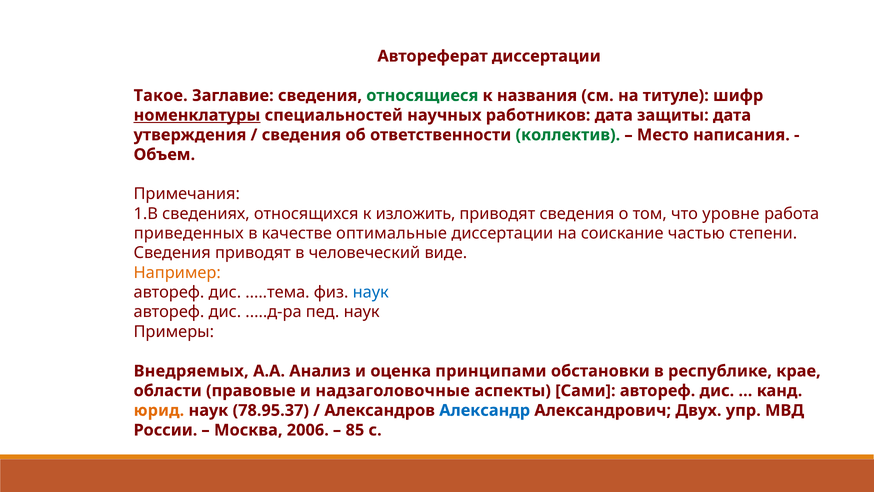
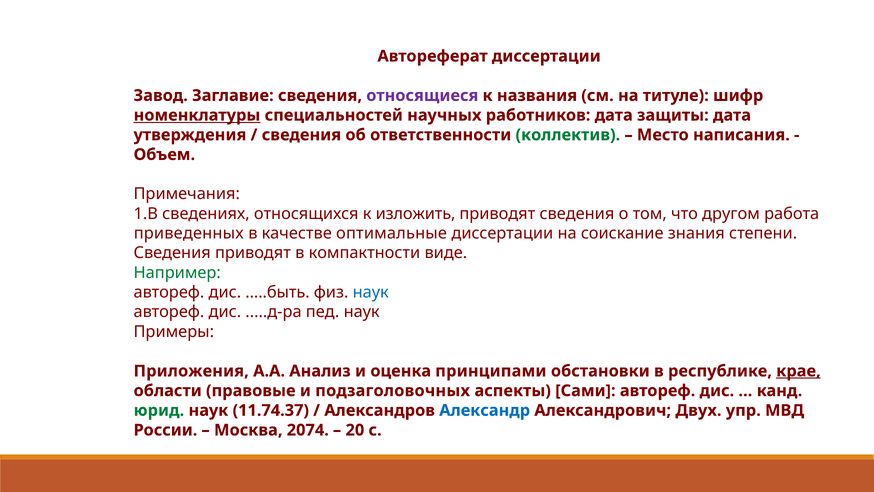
Такое: Такое -> Завод (161, 95)
относящиеся colour: green -> purple (422, 95)
уровне: уровне -> другом (731, 213)
частью: частью -> знания (696, 233)
человеческий: человеческий -> компактности (364, 253)
Например colour: orange -> green (177, 272)
.....тема: .....тема -> .....быть (278, 292)
Внедряемых: Внедряемых -> Приложения (191, 371)
крае underline: none -> present (798, 371)
надзаголовочные: надзаголовочные -> подзаголовочных (393, 390)
юрид colour: orange -> green (159, 410)
78.95.37: 78.95.37 -> 11.74.37 (271, 410)
2006: 2006 -> 2074 (308, 430)
85: 85 -> 20 (355, 430)
